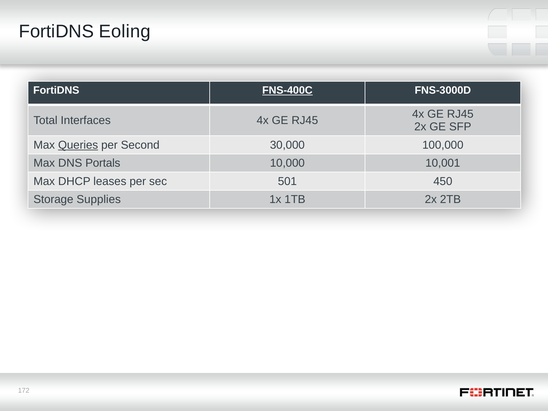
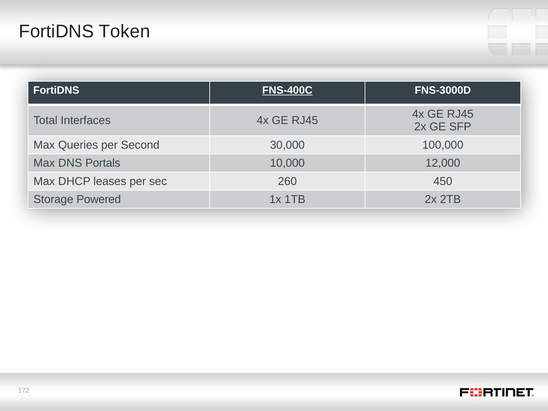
Eoling: Eoling -> Token (125, 31)
Queries underline: present -> none (78, 145)
10,001: 10,001 -> 12,000 (443, 163)
501: 501 -> 260 (287, 181)
Supplies: Supplies -> Powered (99, 200)
